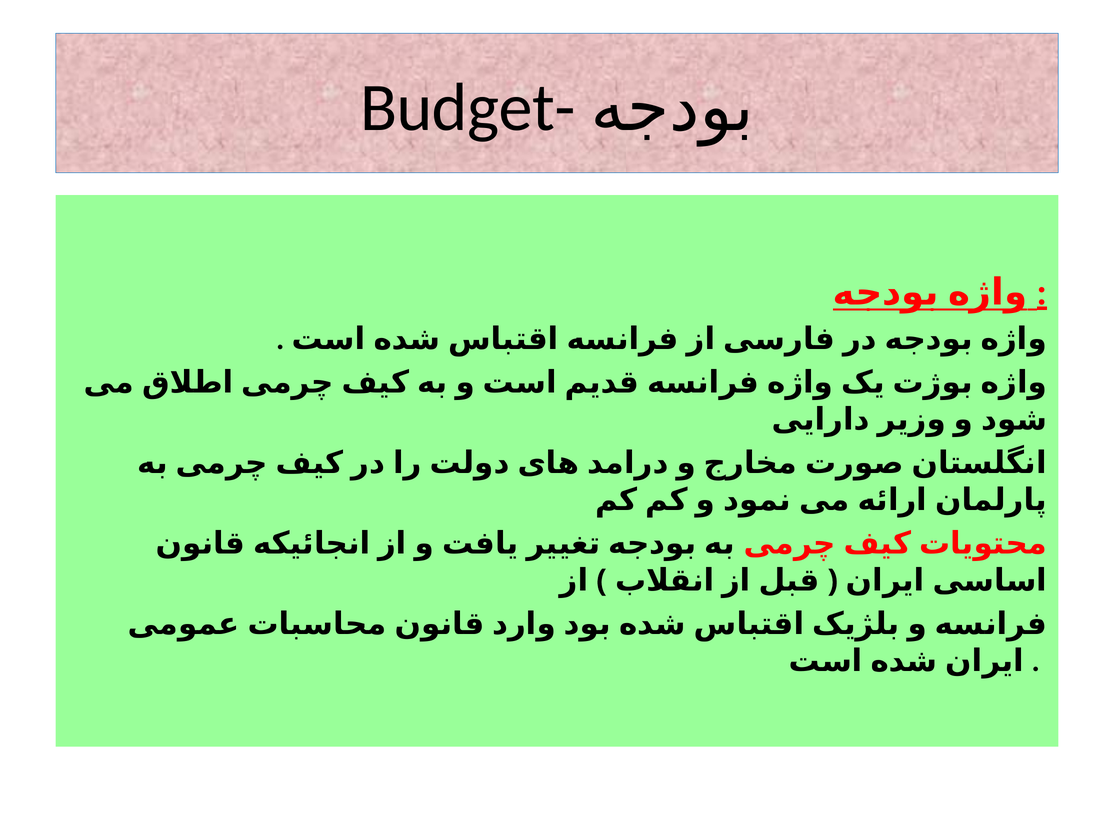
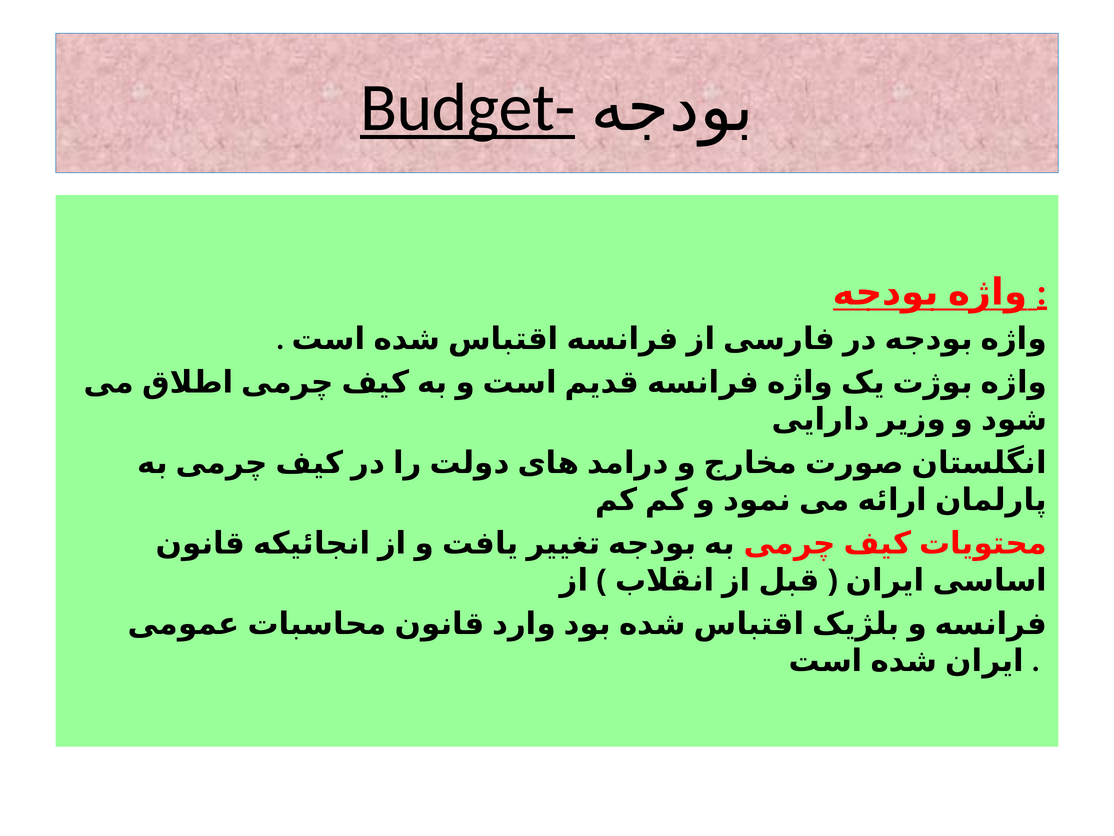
Budget- underline: none -> present (468, 108)
